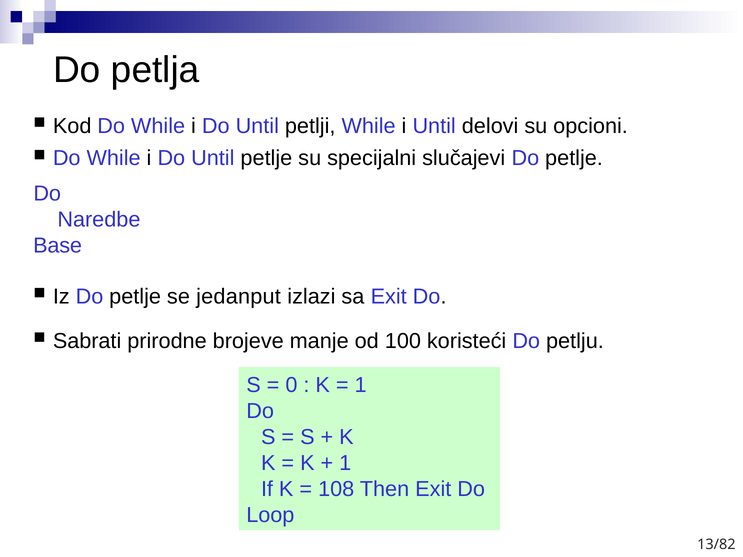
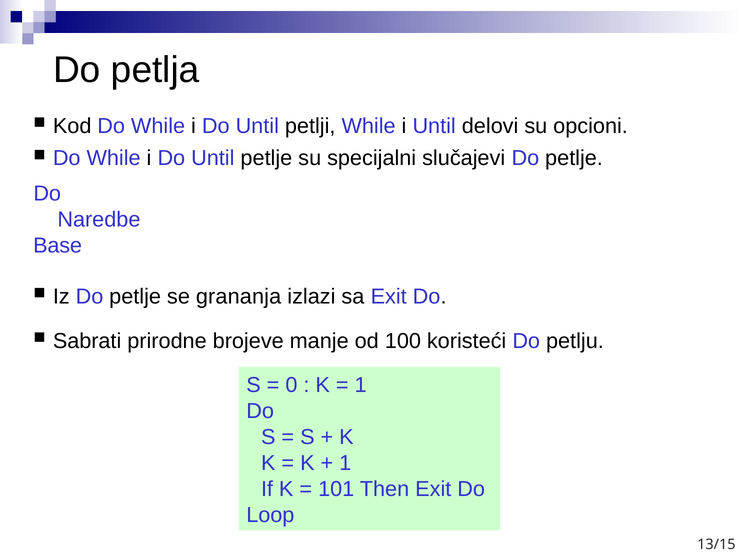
jedanput: jedanput -> grananja (239, 297)
108: 108 -> 101 (336, 489)
13/82: 13/82 -> 13/15 (716, 545)
